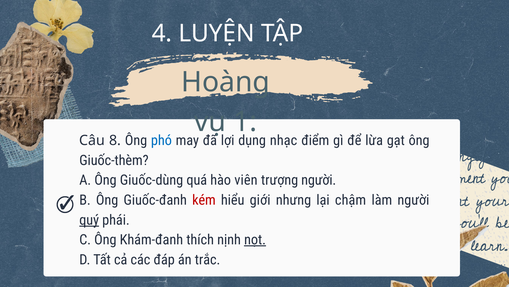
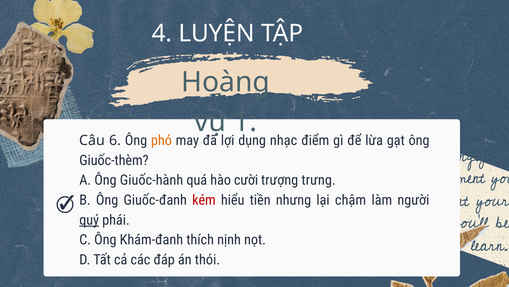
8: 8 -> 6 (115, 140)
phó colour: blue -> orange (161, 140)
Giuốc-dùng: Giuốc-dùng -> Giuốc-hành (152, 180)
viên: viên -> cười (246, 180)
trượng người: người -> trưng (319, 180)
giới: giới -> tiền (260, 200)
nọt underline: present -> none (255, 239)
trắc: trắc -> thói (207, 259)
